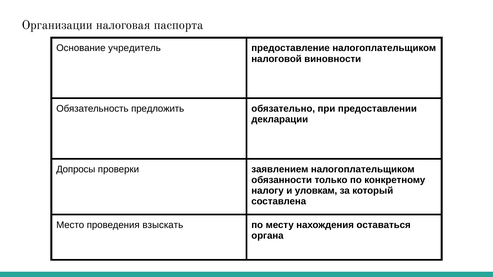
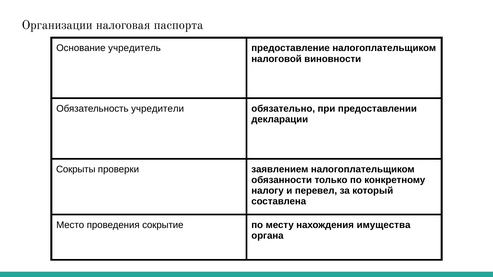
предложить: предложить -> учредители (158, 109)
Допросы: Допросы -> Сокрыты (76, 169)
уловкам: уловкам -> перевел (316, 191)
взыскать: взыскать -> сокрытие (163, 225)
оставаться: оставаться -> имущества (384, 225)
